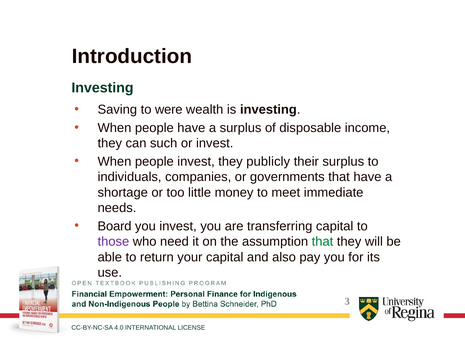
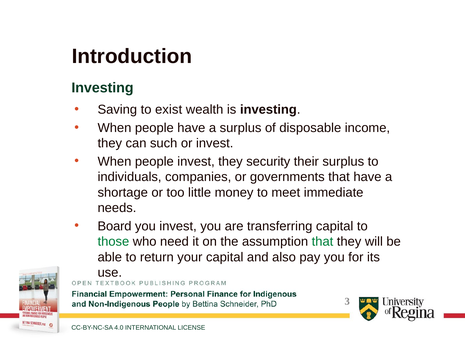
were: were -> exist (169, 110)
publicly: publicly -> security (268, 161)
those colour: purple -> green (113, 241)
